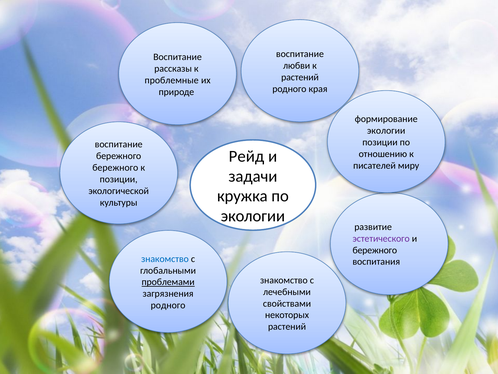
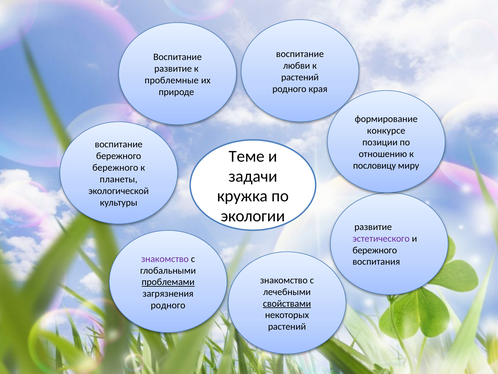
рассказы: рассказы -> развитие (173, 68)
экологии: экологии -> конкурсе (386, 130)
Рейд: Рейд -> Теме (247, 156)
писателей: писателей -> пословицу (375, 165)
позиции: позиции -> планеты (119, 179)
знакомство colour: blue -> purple (165, 258)
свойствами underline: none -> present (287, 303)
